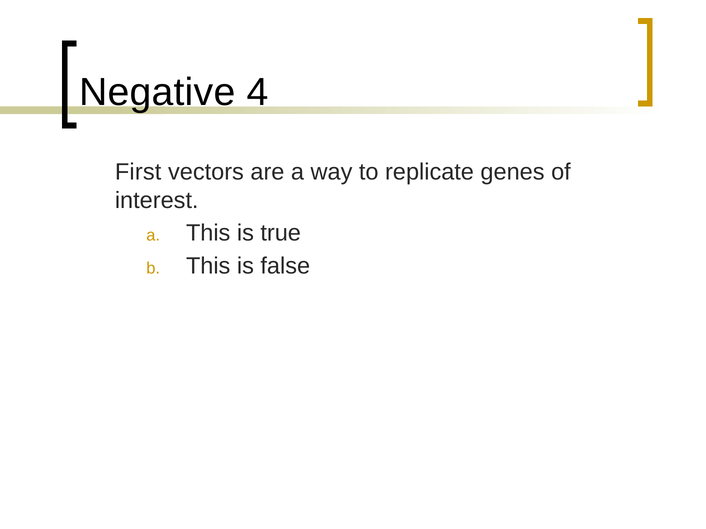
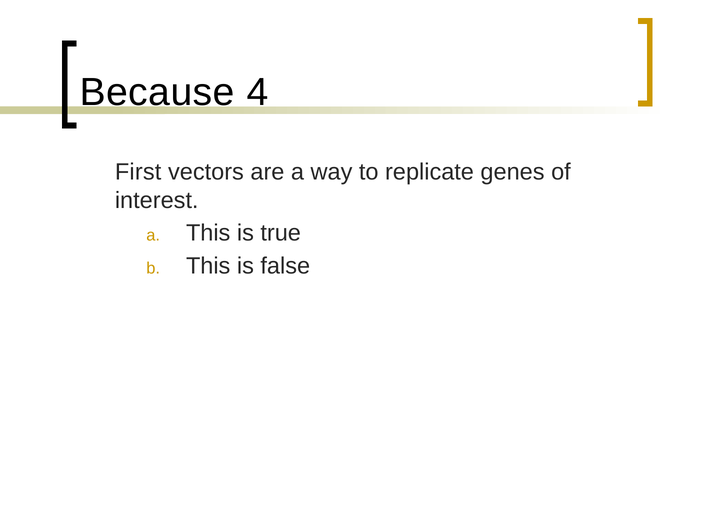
Negative: Negative -> Because (157, 92)
